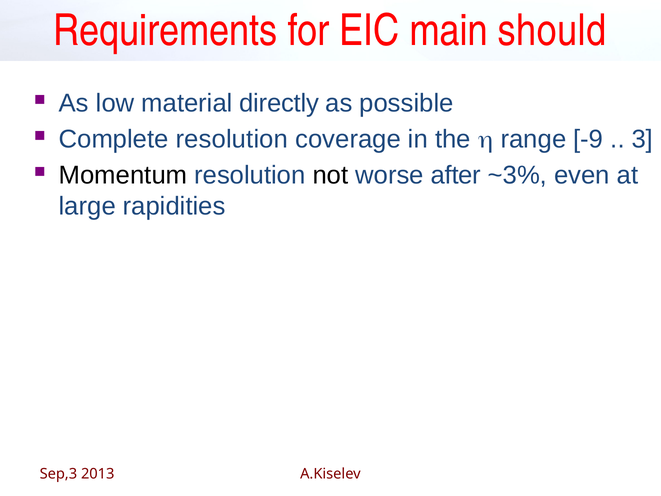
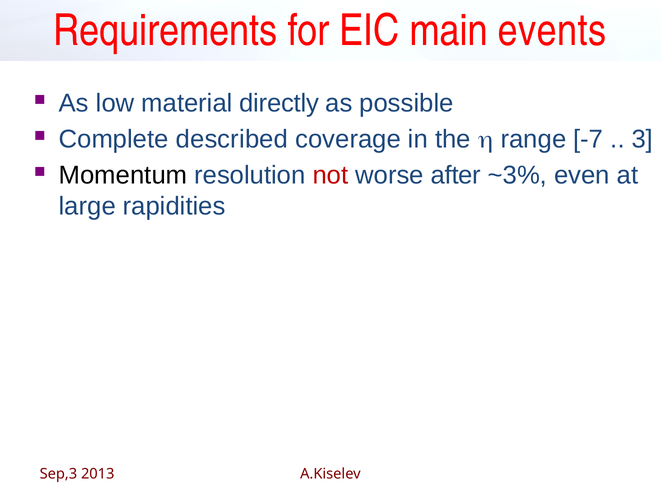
should: should -> events (552, 31)
Complete resolution: resolution -> described (232, 139)
-9: -9 -> -7 (588, 139)
not colour: black -> red (330, 175)
